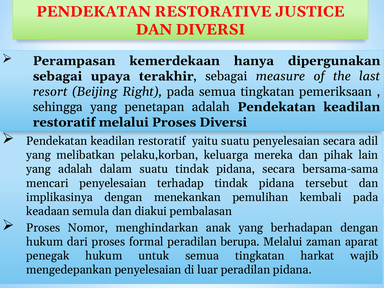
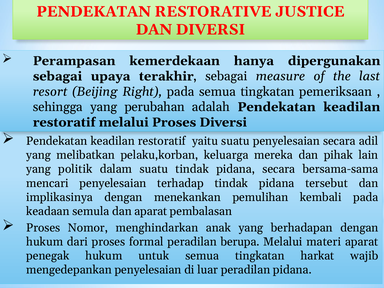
penetapan: penetapan -> perubahan (155, 107)
yang adalah: adalah -> politik (75, 169)
dan diakui: diakui -> aparat (151, 211)
zaman: zaman -> materi (324, 242)
